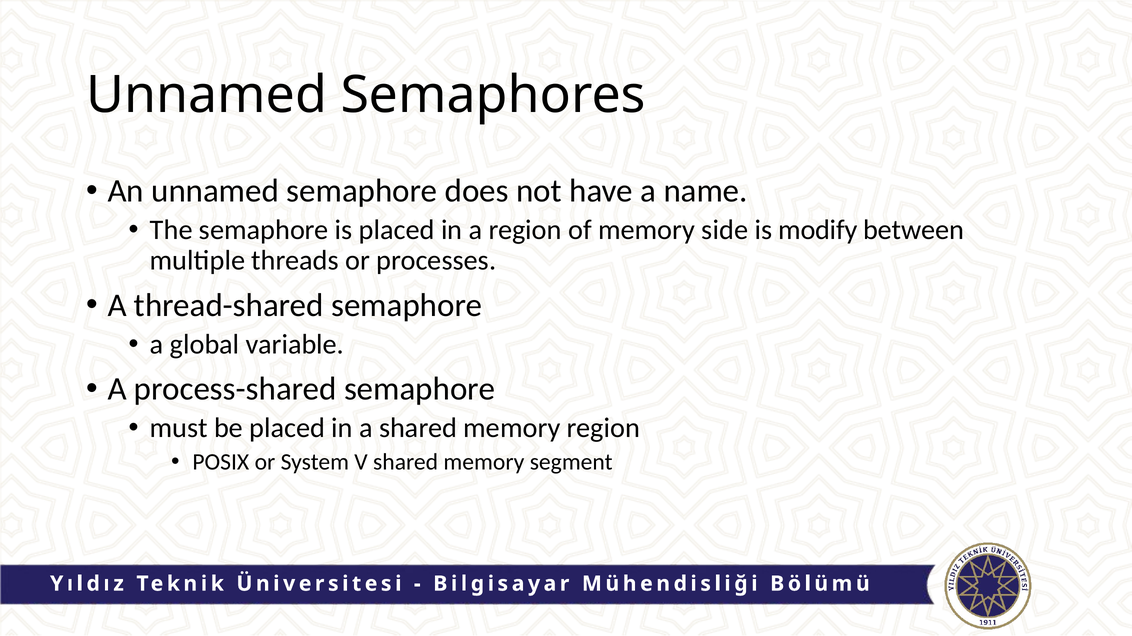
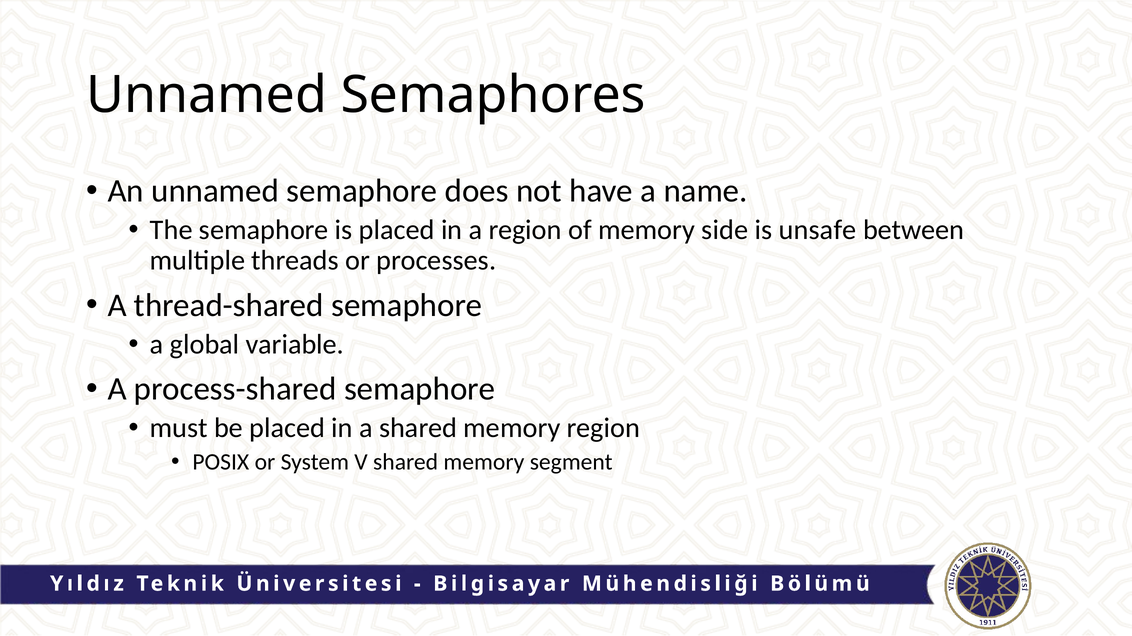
modify: modify -> unsafe (818, 230)
